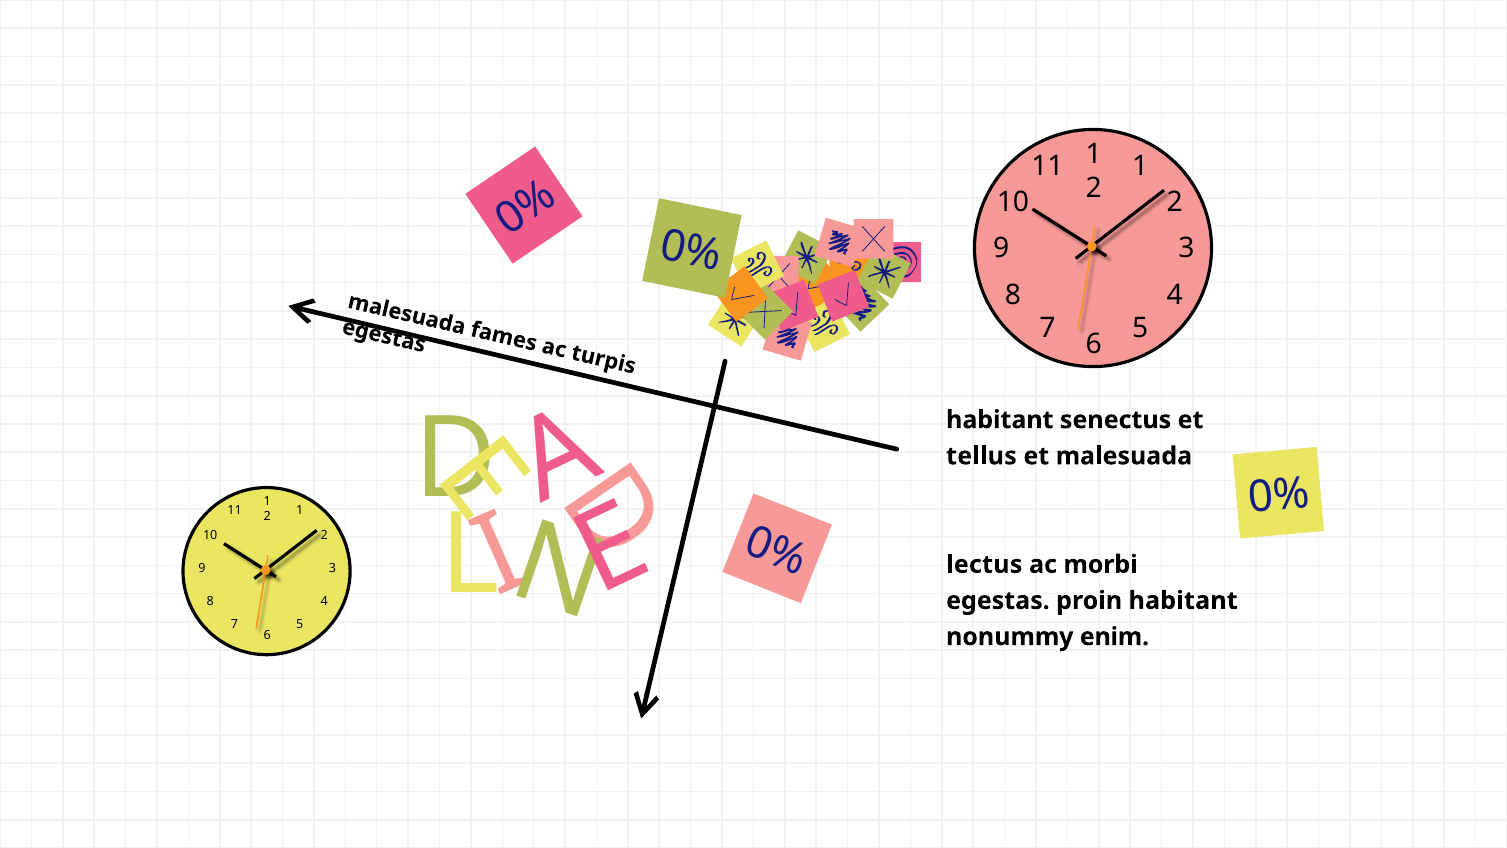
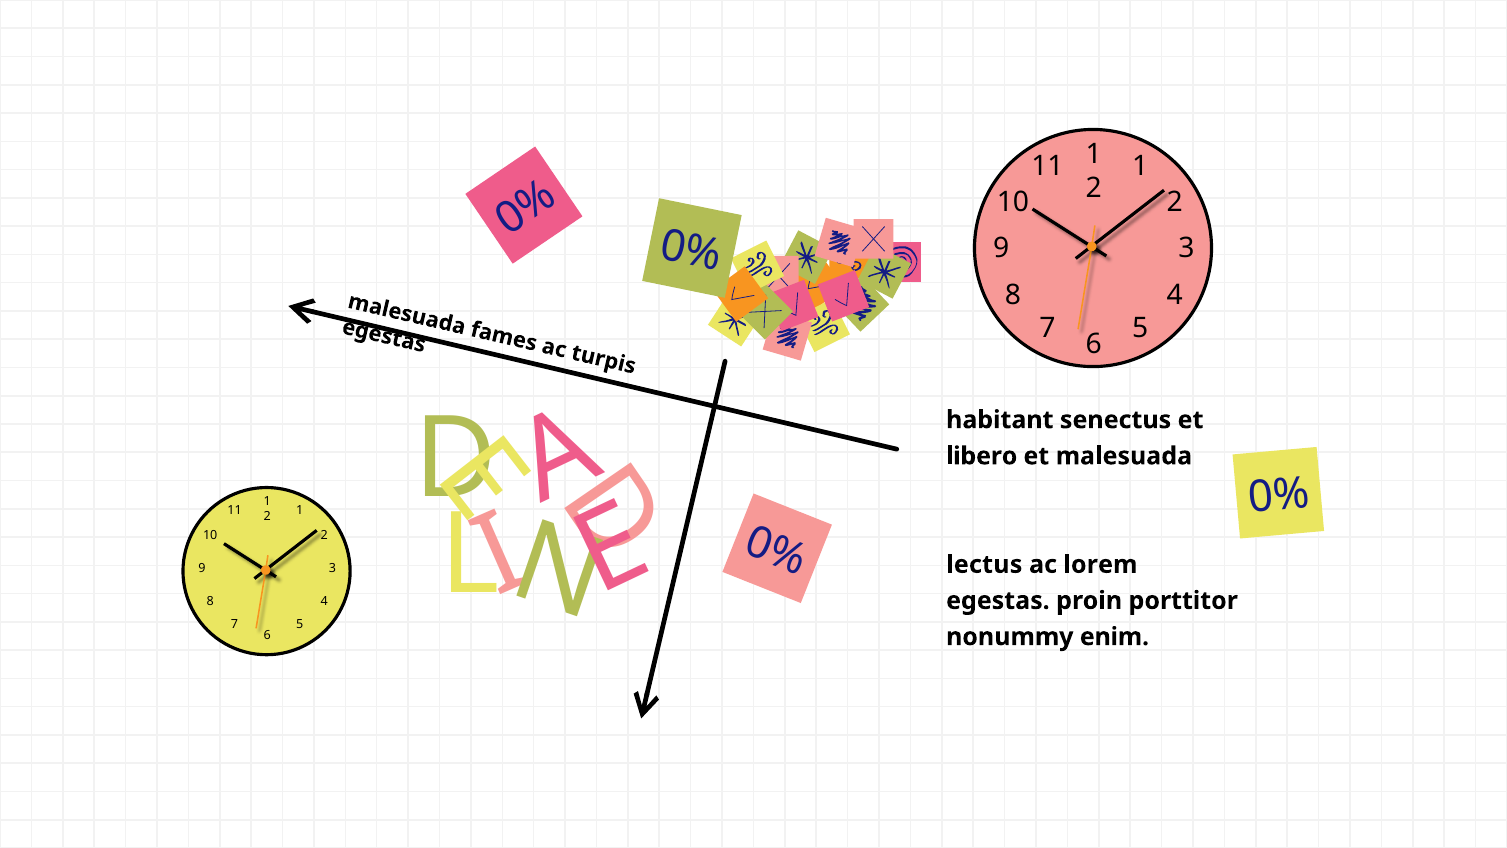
tellus: tellus -> libero (982, 456)
morbi: morbi -> lorem (1100, 564)
proin habitant: habitant -> porttitor (1183, 600)
